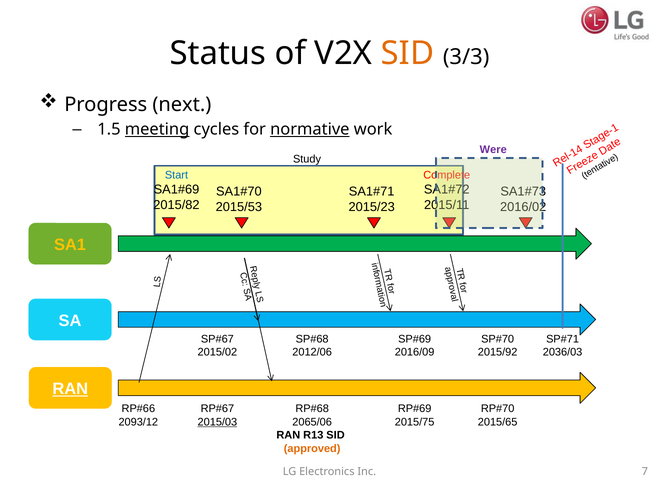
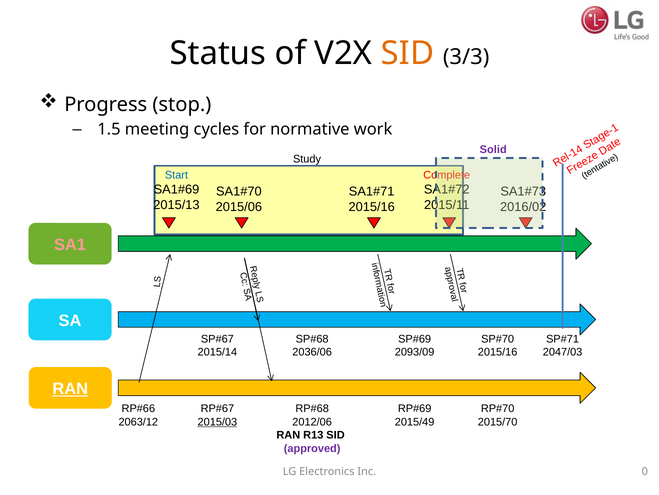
next: next -> stop (182, 104)
meeting underline: present -> none (157, 129)
normative underline: present -> none (310, 129)
Were: Were -> Solid (493, 150)
2015/82: 2015/82 -> 2015/13 (176, 204)
2015/53: 2015/53 -> 2015/06 (239, 207)
2015/23: 2015/23 -> 2015/16 (372, 207)
SA1 colour: yellow -> pink (70, 244)
2015/02: 2015/02 -> 2015/14 (217, 352)
2012/06: 2012/06 -> 2036/06 (312, 352)
2016/09: 2016/09 -> 2093/09 (415, 352)
2015/92: 2015/92 -> 2015/16 (498, 352)
2036/03: 2036/03 -> 2047/03 (563, 352)
2093/12: 2093/12 -> 2063/12 (138, 421)
2065/06: 2065/06 -> 2012/06 (312, 421)
2015/75: 2015/75 -> 2015/49 (415, 421)
2015/65: 2015/65 -> 2015/70 (498, 421)
approved colour: orange -> purple (312, 448)
7: 7 -> 0 (645, 471)
